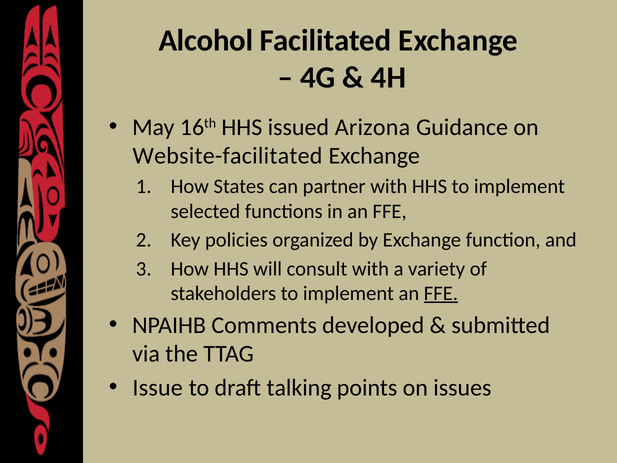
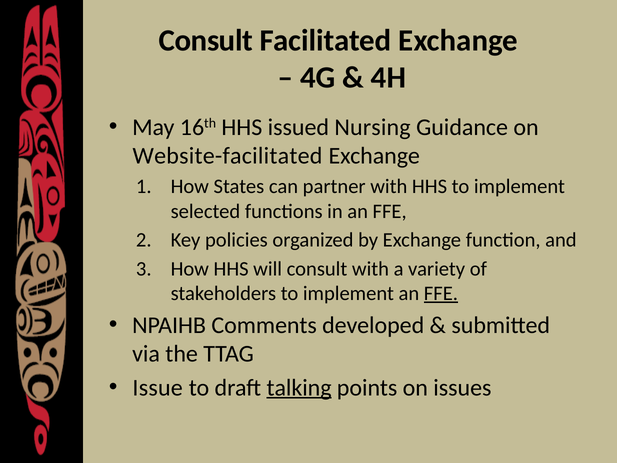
Alcohol: Alcohol -> Consult (206, 41)
Arizona: Arizona -> Nursing (373, 127)
talking underline: none -> present (299, 387)
